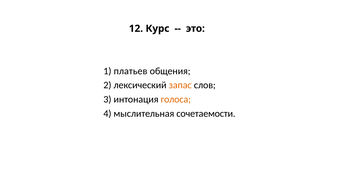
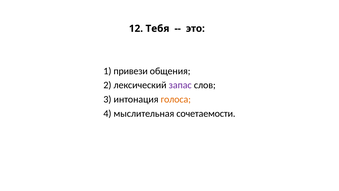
Курс: Курс -> Тебя (157, 29)
платьев: платьев -> привези (131, 71)
запас colour: orange -> purple (180, 85)
